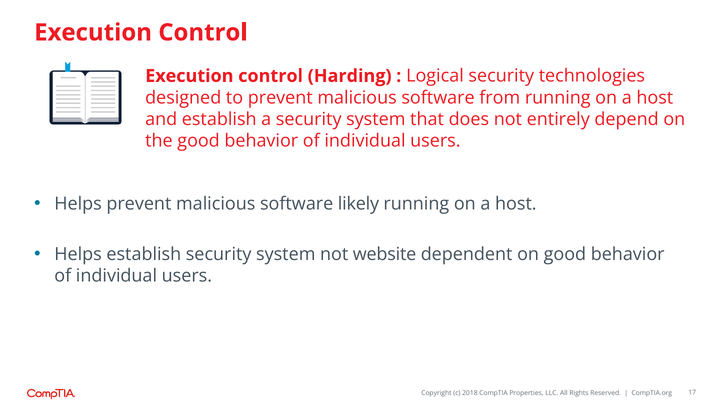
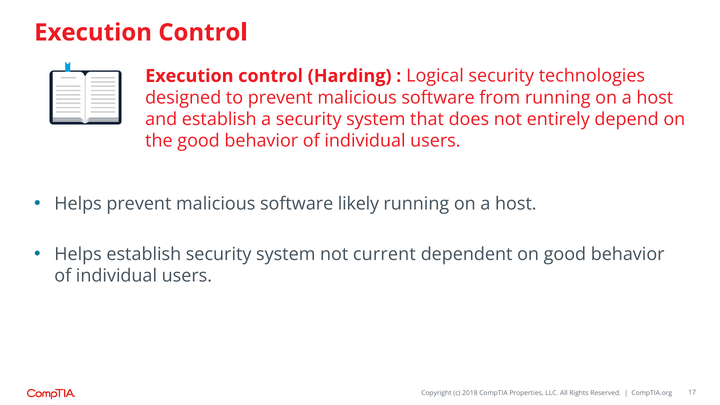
website: website -> current (384, 254)
